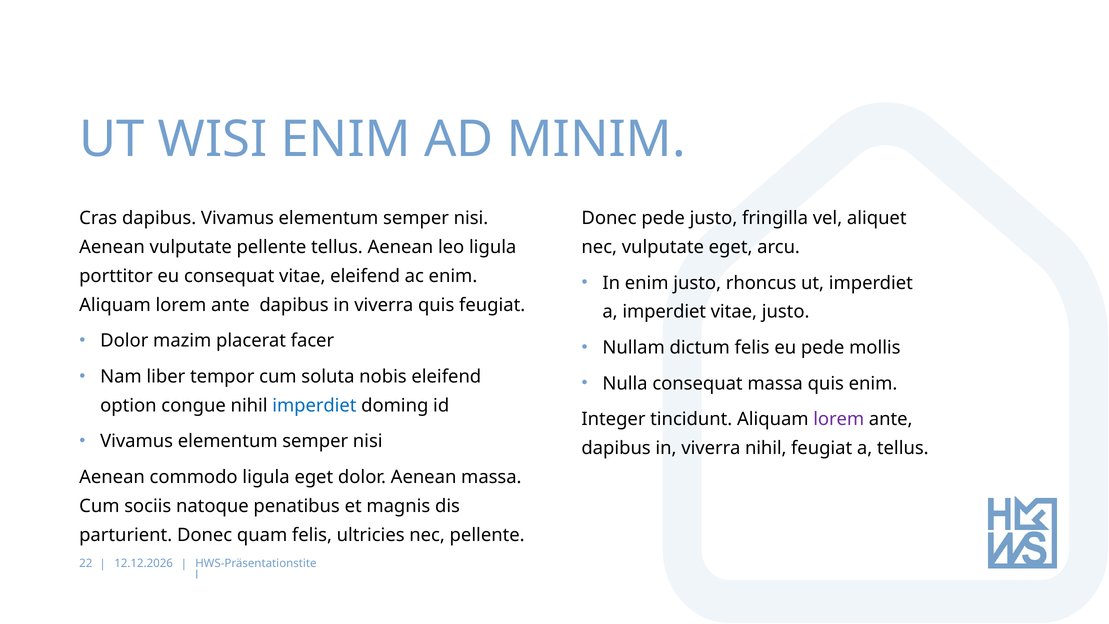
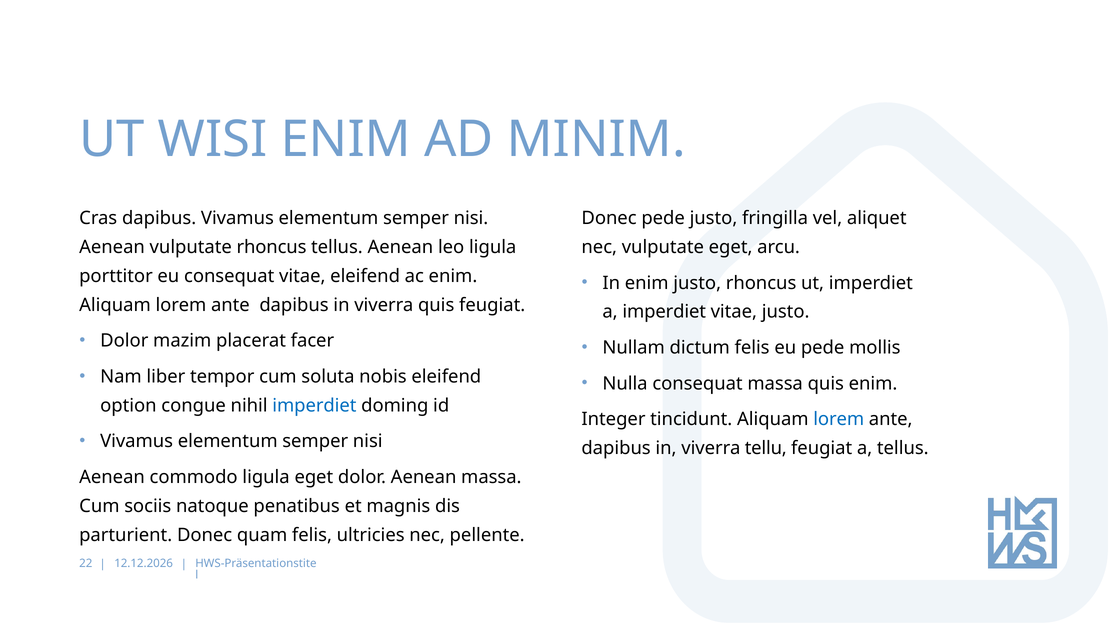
vulputate pellente: pellente -> rhoncus (272, 247)
lorem colour: purple -> blue (839, 419)
viverra nihil: nihil -> tellu (766, 448)
